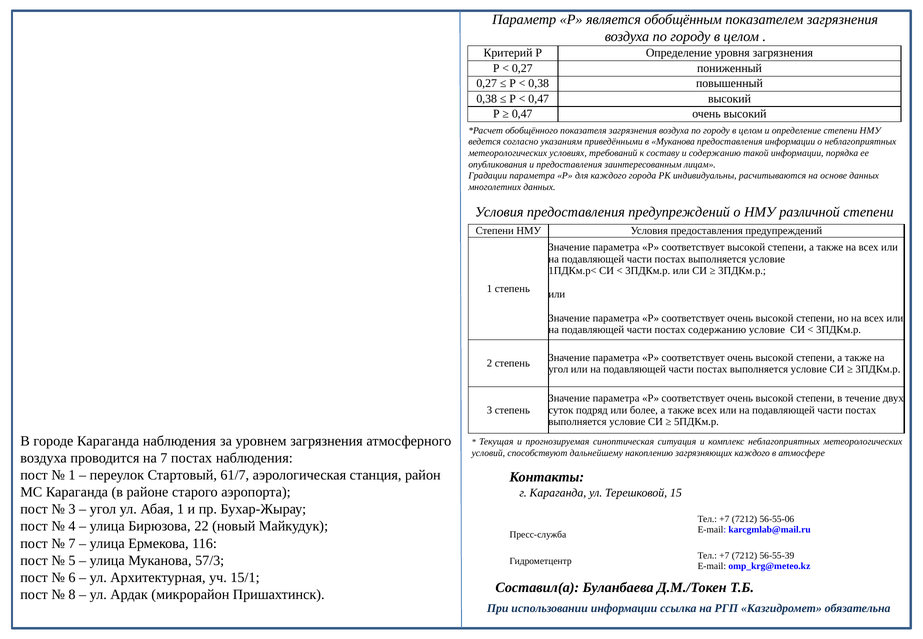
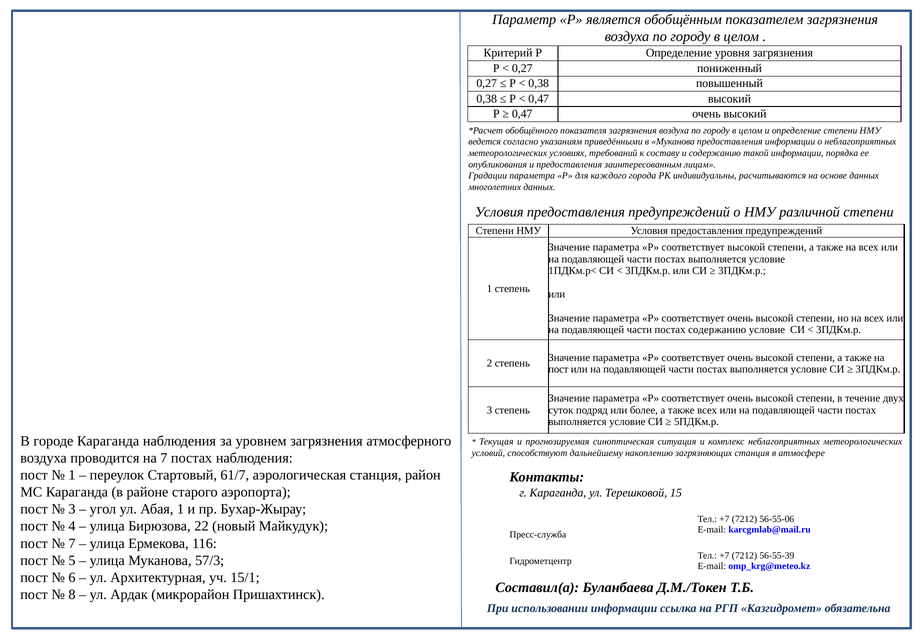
угол: угол -> пост (558, 369)
загрязняющих каждого: каждого -> станция (752, 453)
